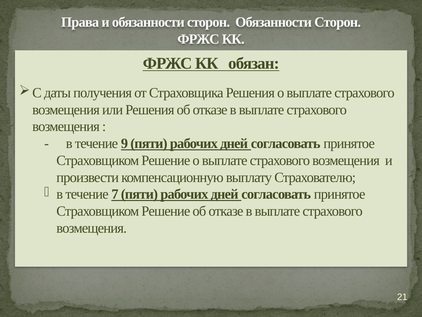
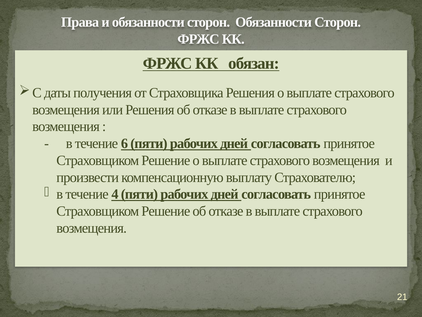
9: 9 -> 6 (124, 143)
7: 7 -> 4 (115, 194)
